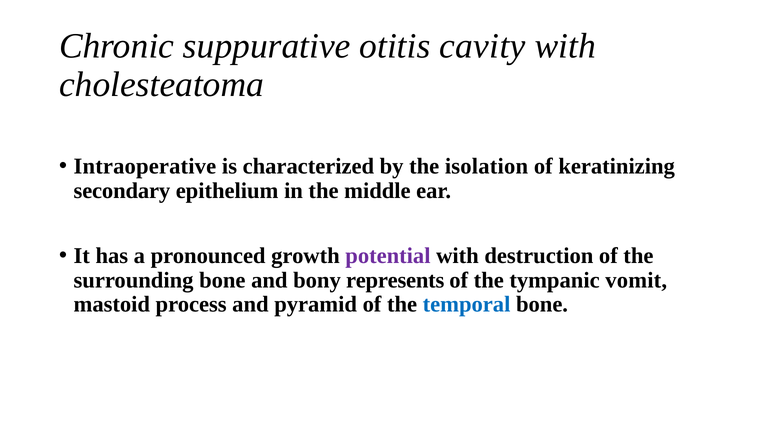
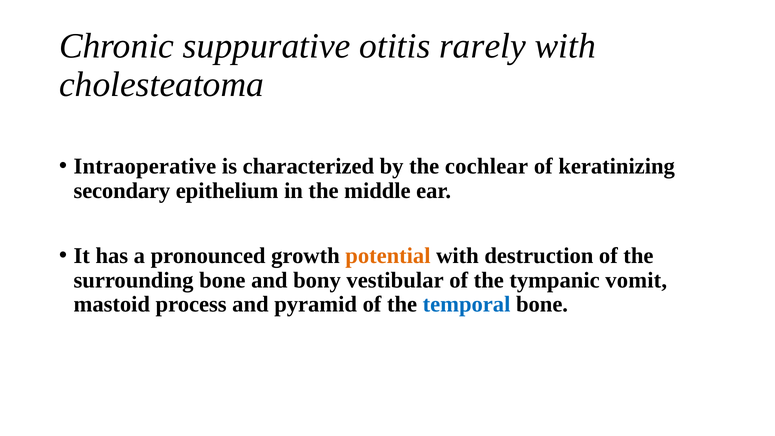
cavity: cavity -> rarely (483, 46)
isolation: isolation -> cochlear (486, 166)
potential colour: purple -> orange (388, 256)
represents: represents -> vestibular (395, 280)
